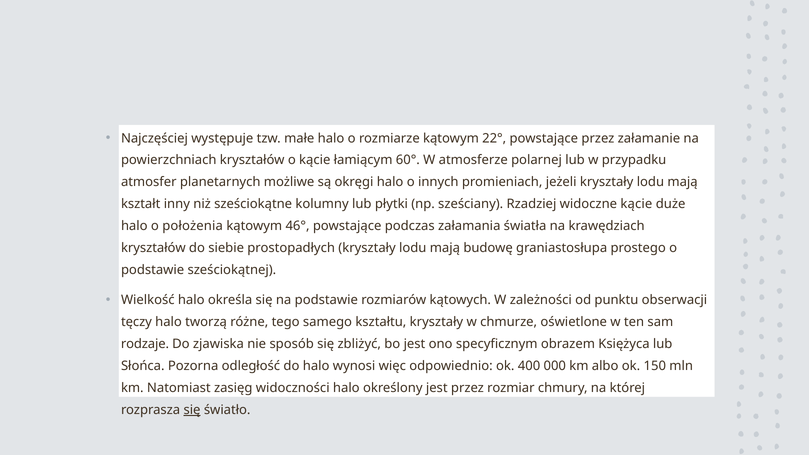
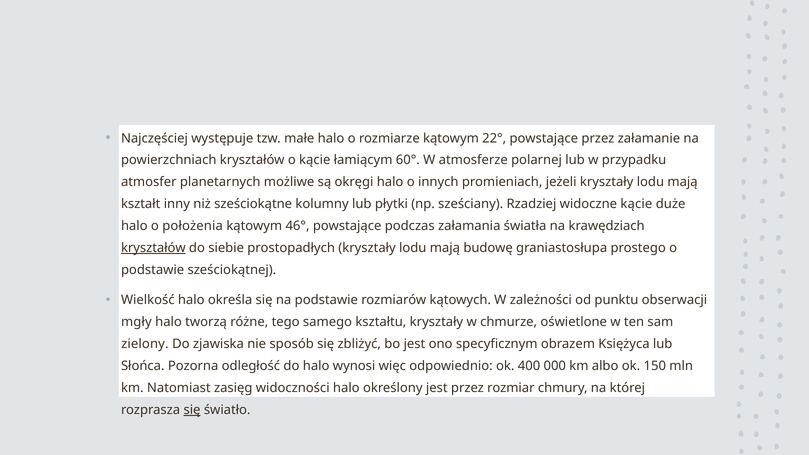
kryształów underline: none -> present (153, 248)
tęczy: tęczy -> mgły (136, 322)
rodzaje: rodzaje -> zielony (145, 344)
